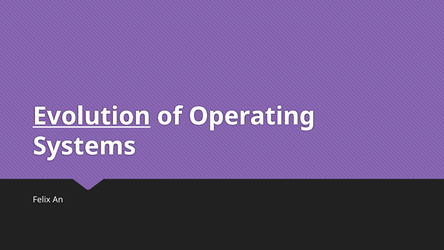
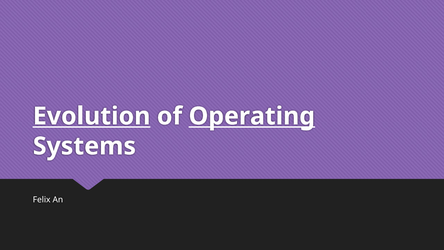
Operating underline: none -> present (252, 116)
